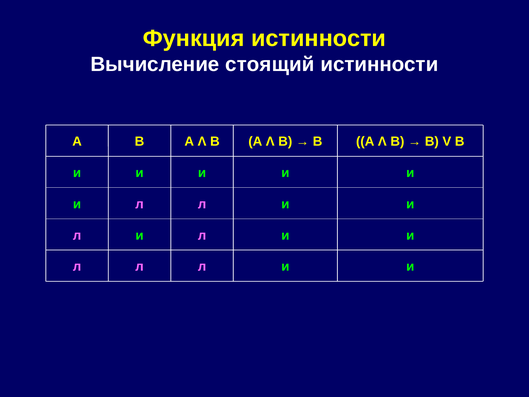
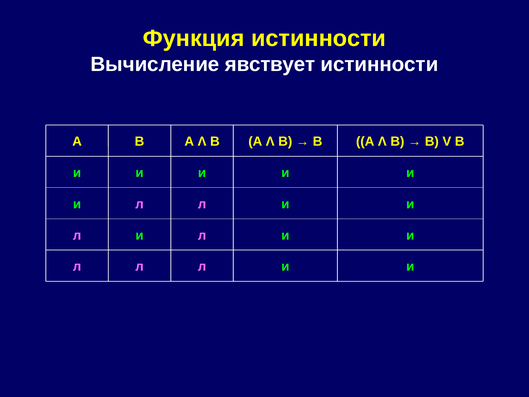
стоящий: стоящий -> явствует (270, 64)
